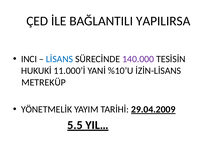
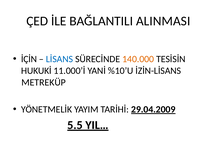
YAPILIRSA: YAPILIRSA -> ALINMASI (163, 21)
INCI: INCI -> İÇİN (29, 59)
140.000 colour: purple -> orange (138, 59)
